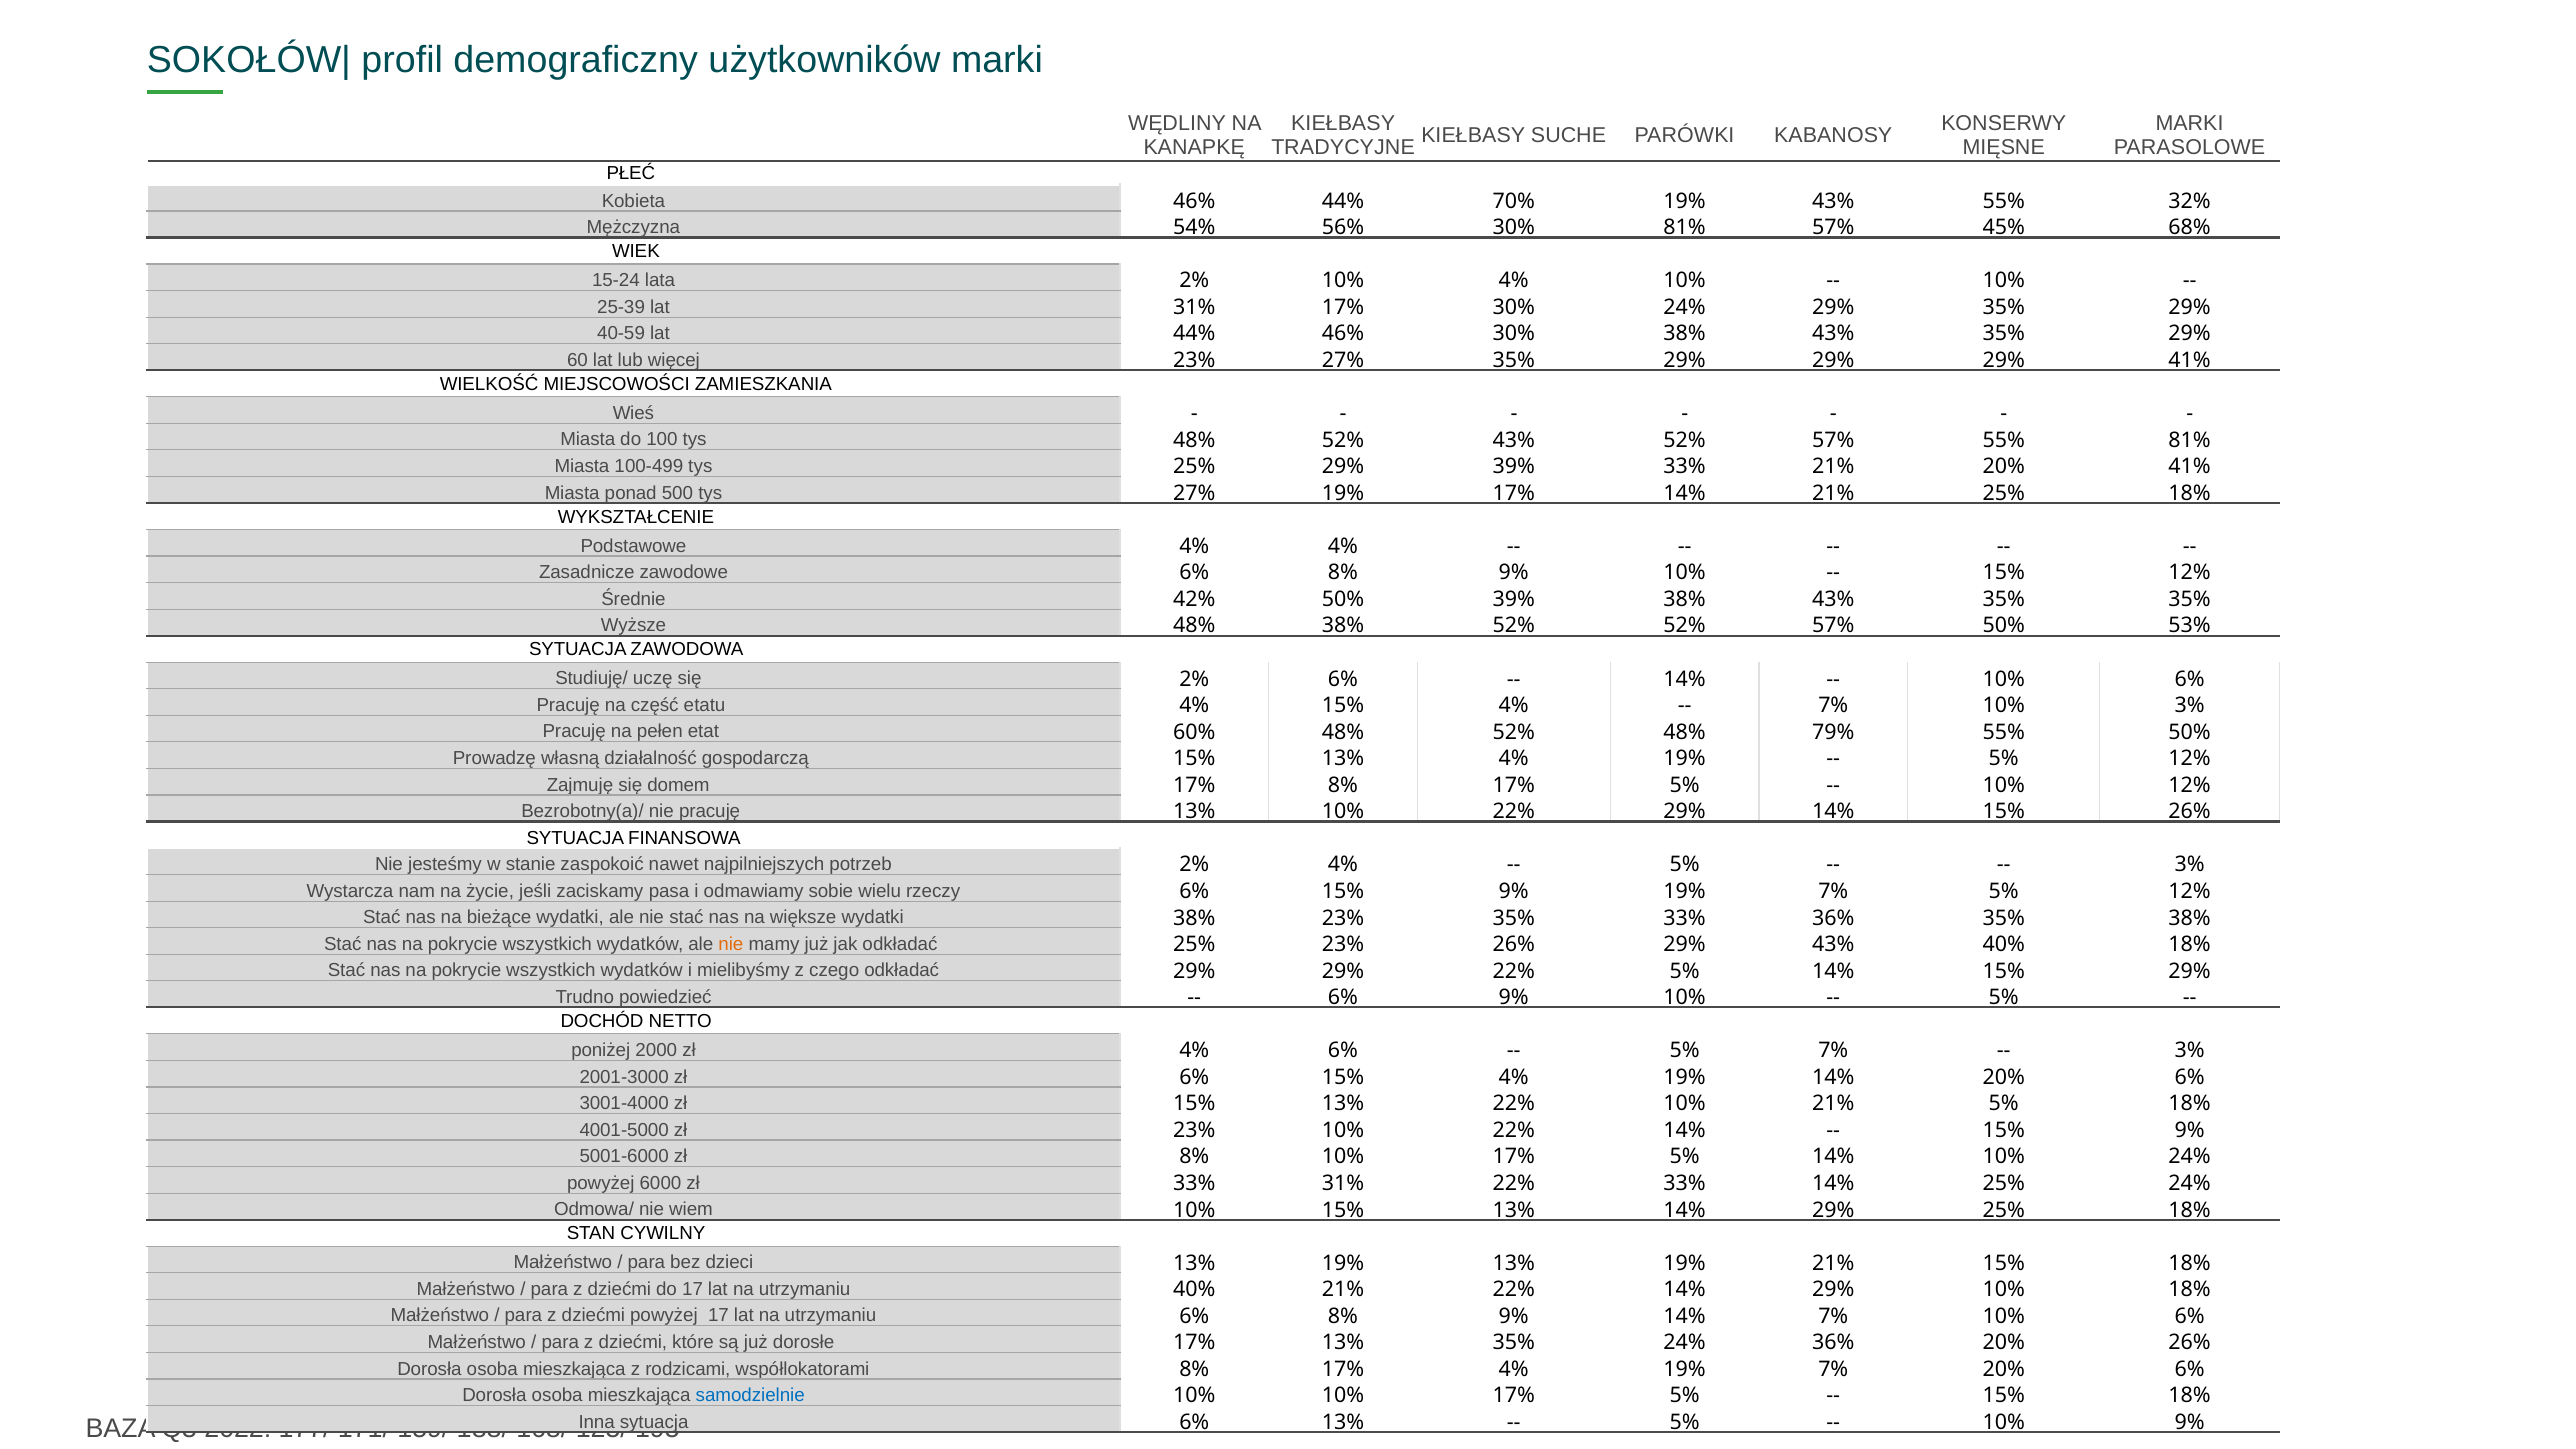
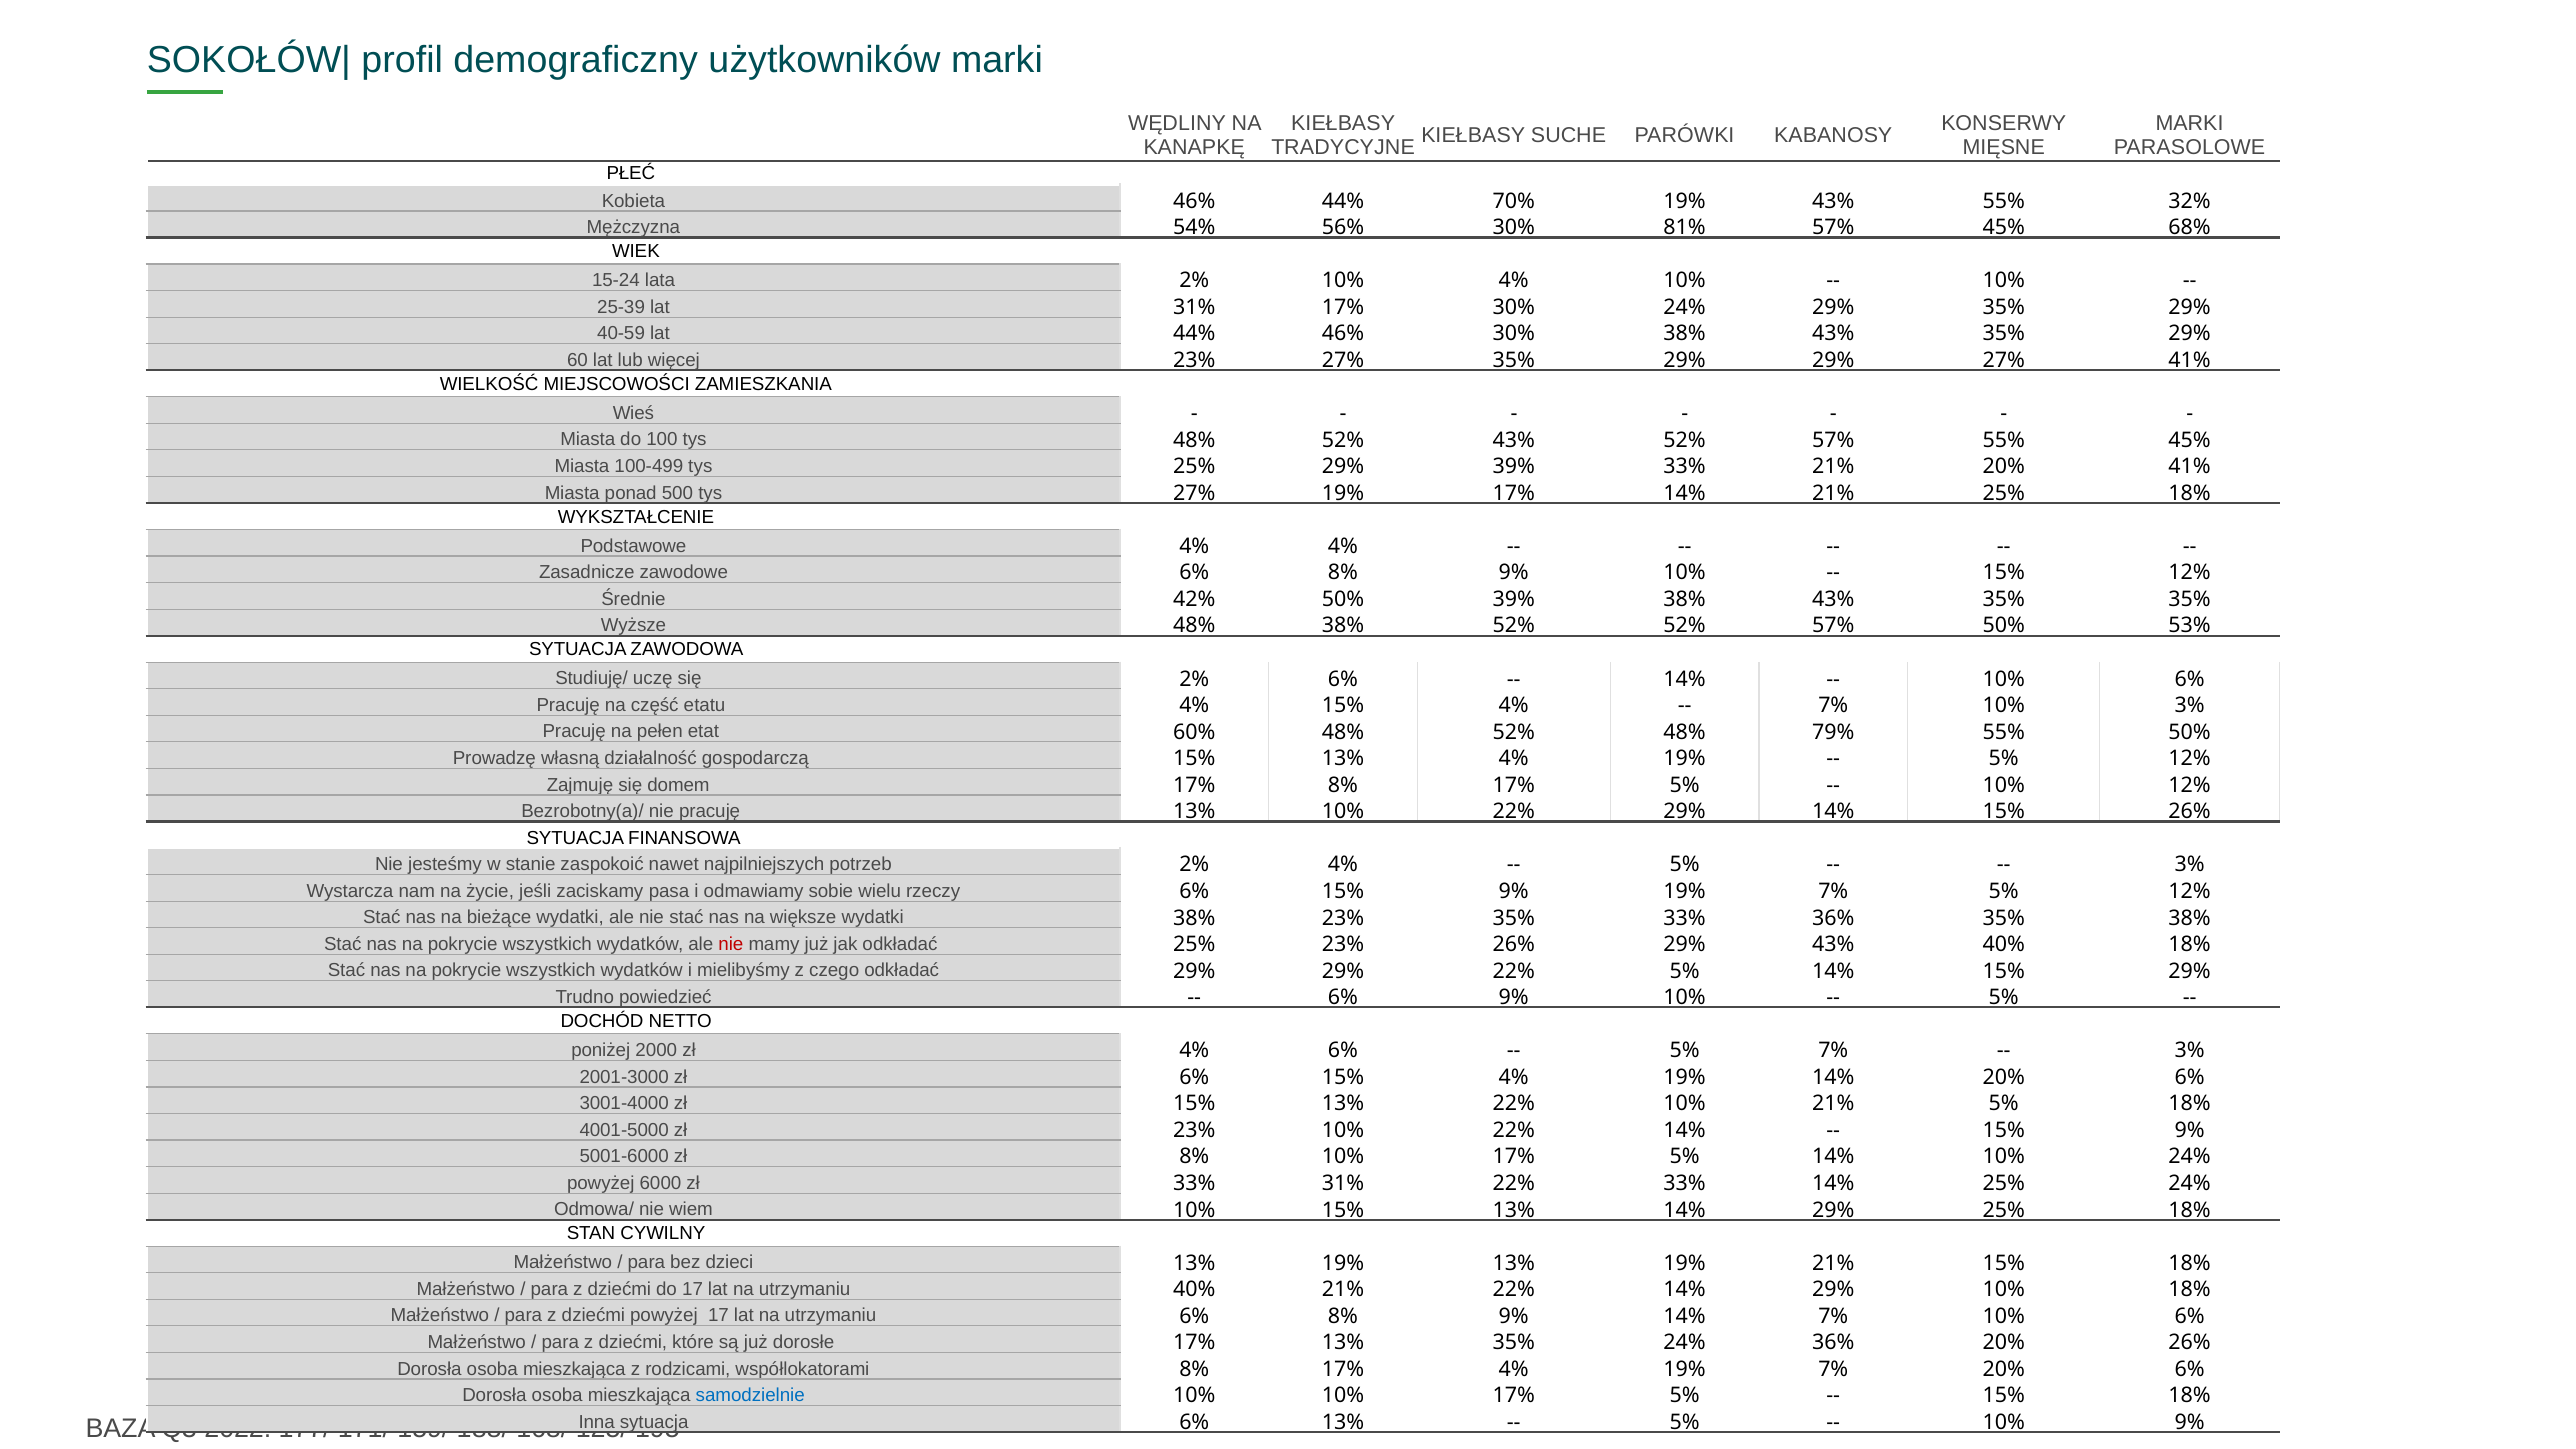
29% 29% 29%: 29% -> 27% (2004, 360)
55% 81%: 81% -> 45% (2190, 440)
nie colour: orange -> red (731, 944)
